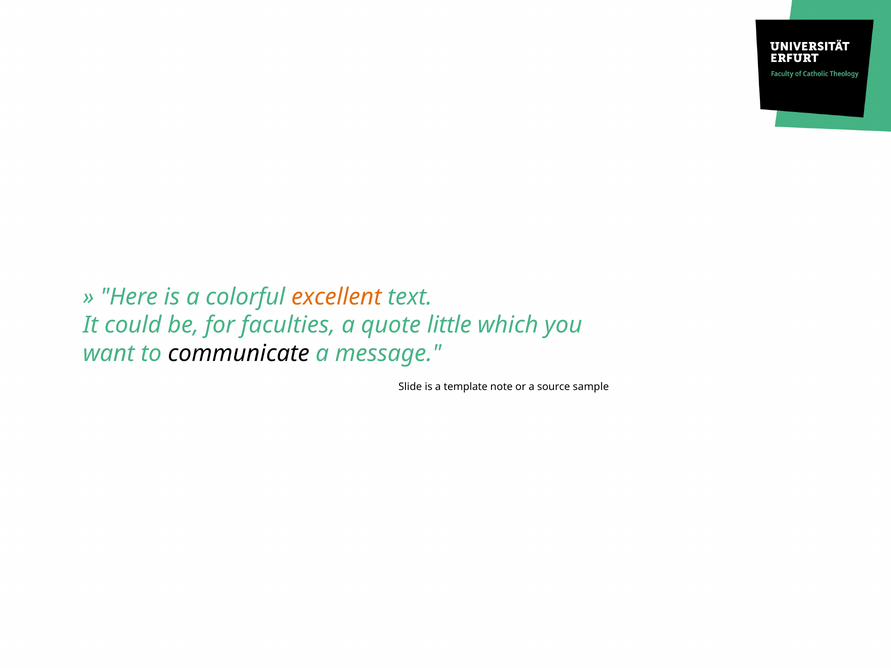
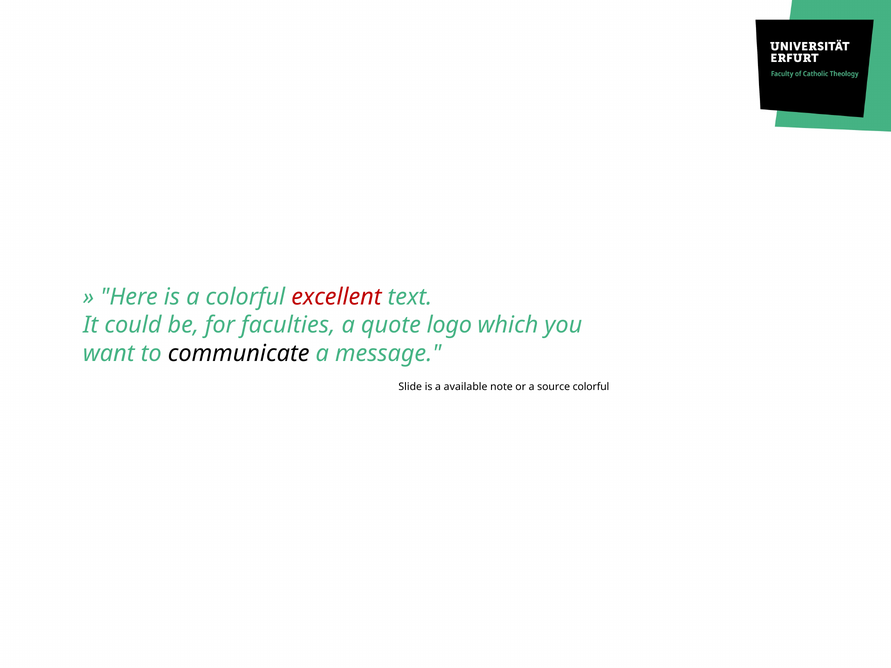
excellent colour: orange -> red (336, 297)
little: little -> logo (449, 325)
template: template -> available (466, 387)
source sample: sample -> colorful (591, 387)
